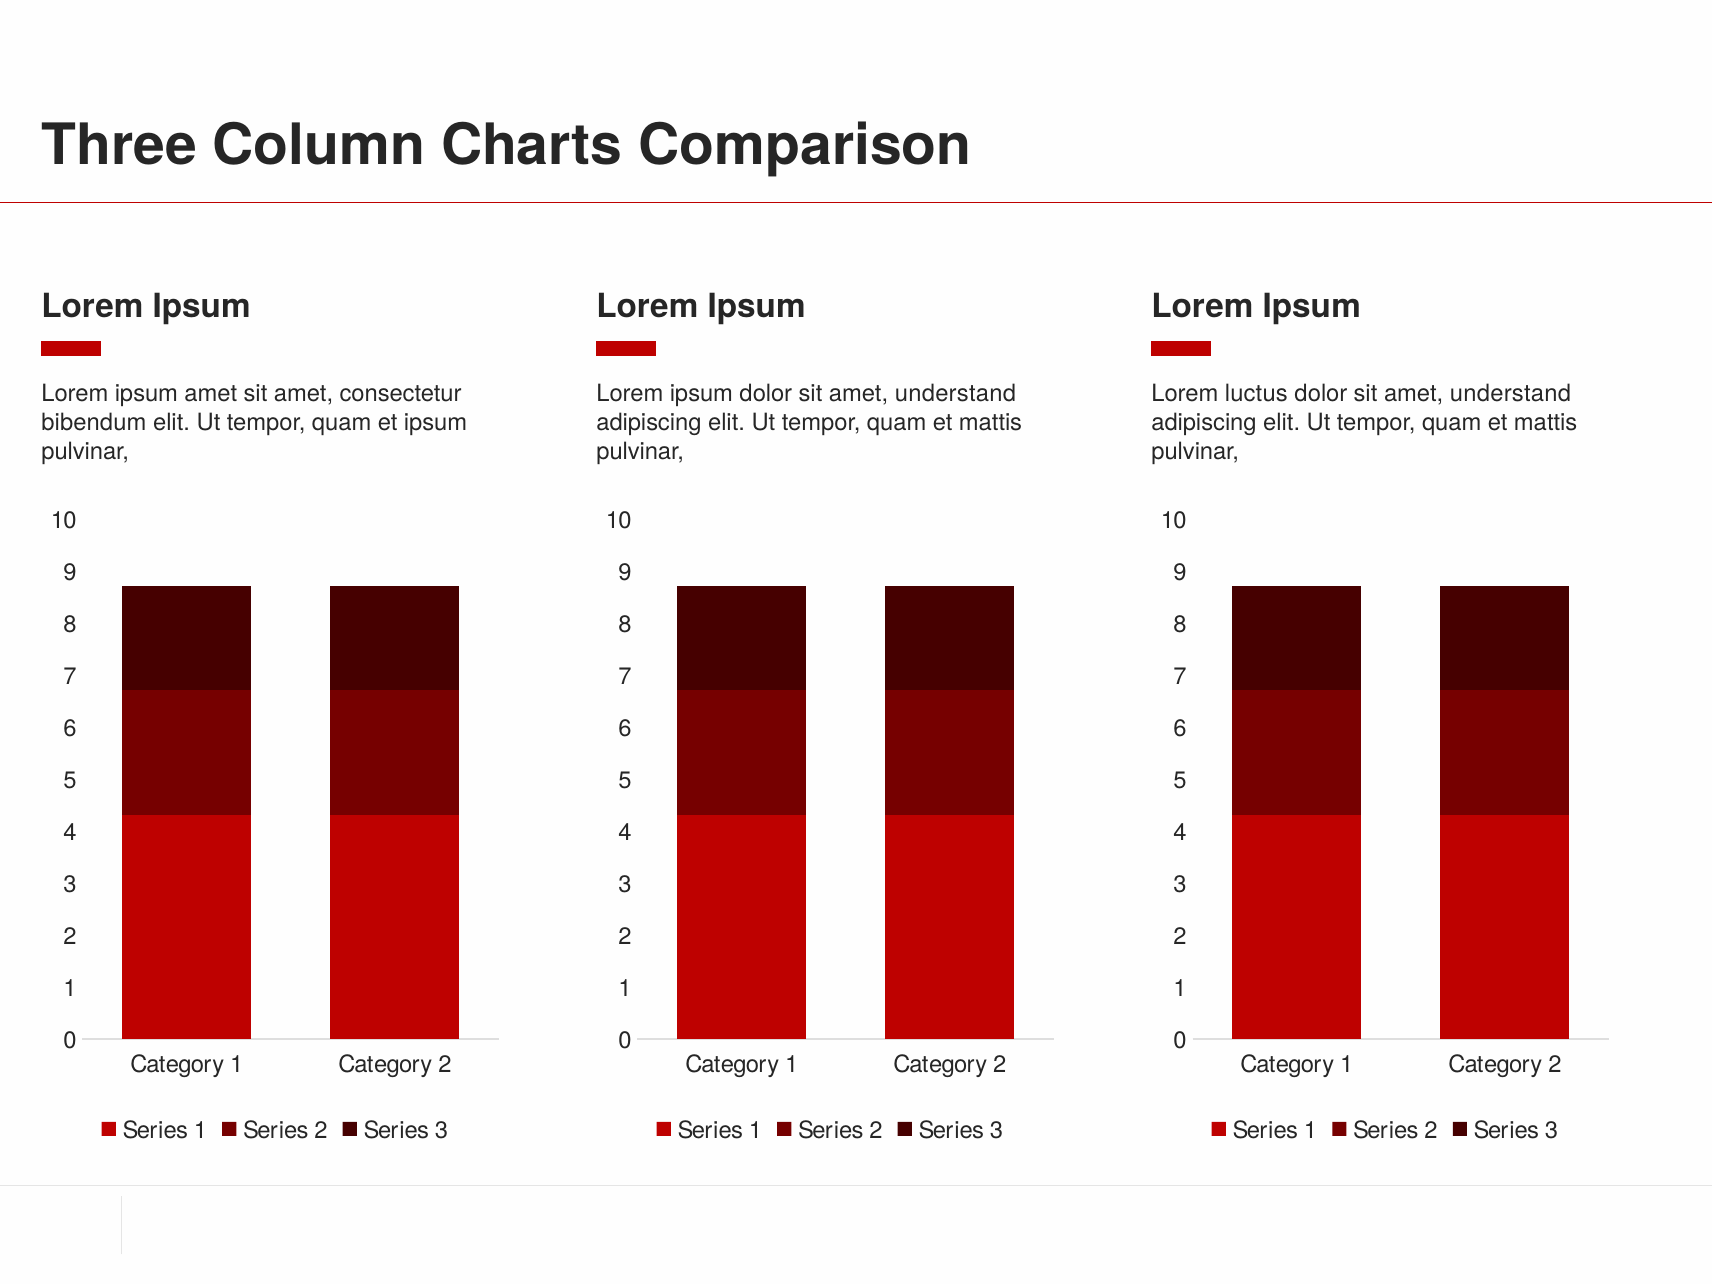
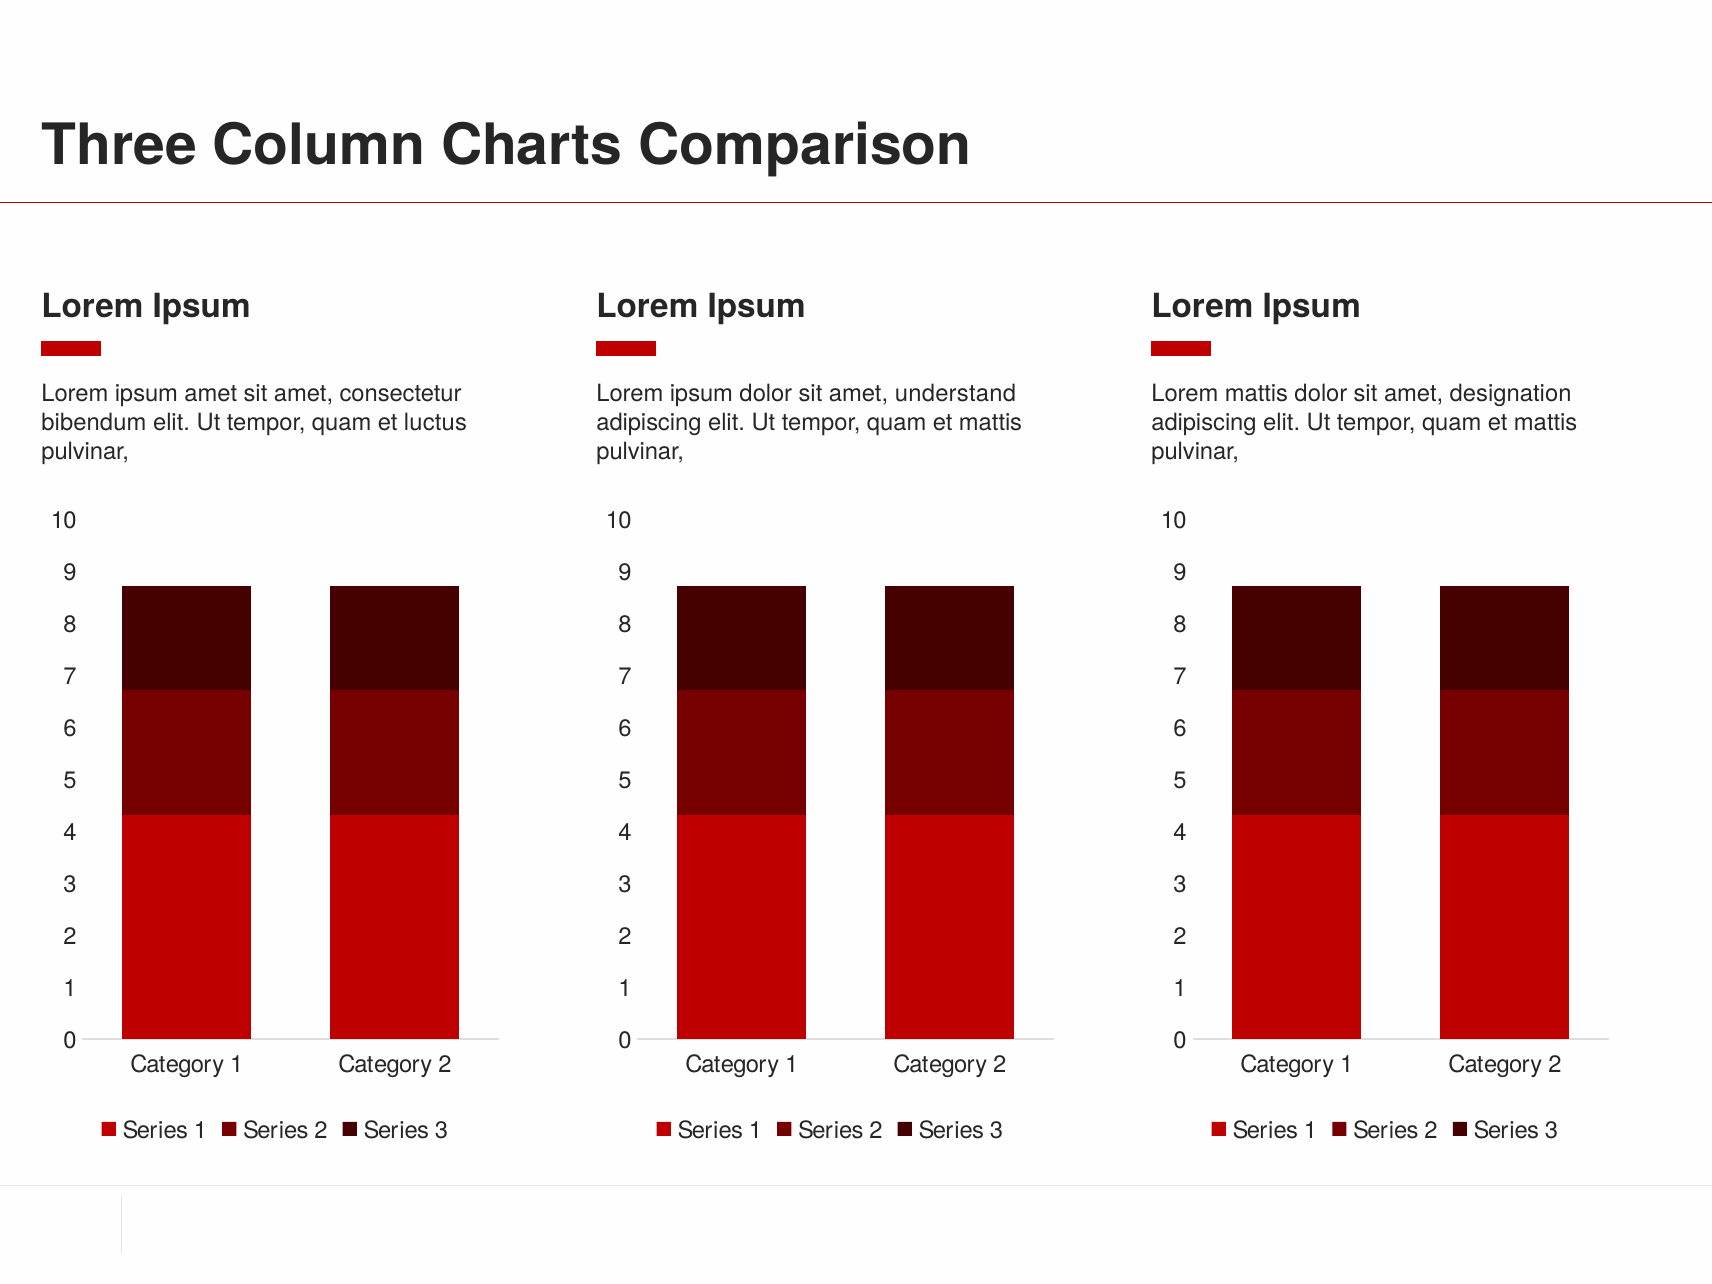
Lorem luctus: luctus -> mattis (1256, 394)
understand: understand -> designation (1511, 394)
et ipsum: ipsum -> luctus (435, 423)
